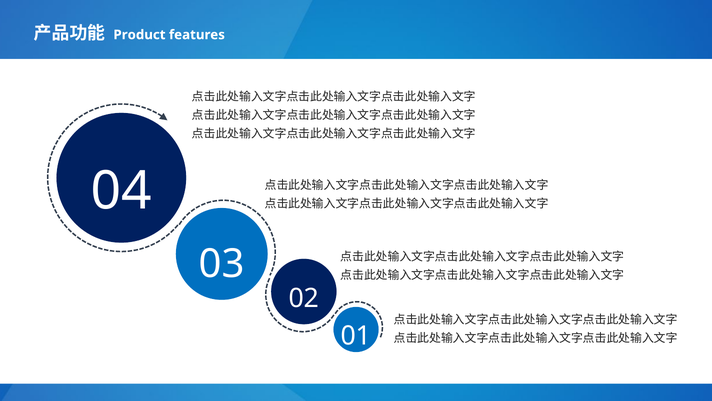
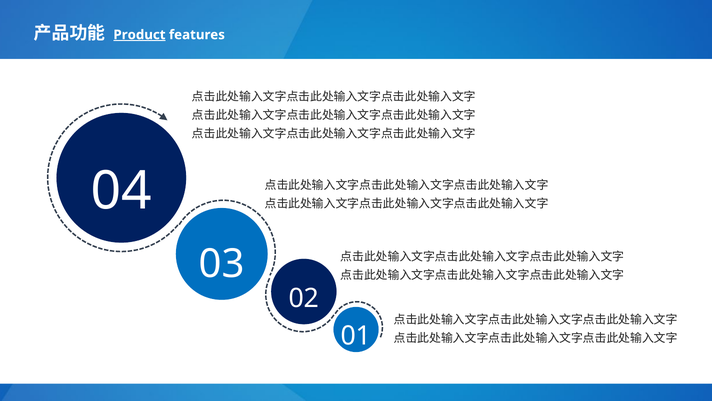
Product underline: none -> present (139, 35)
